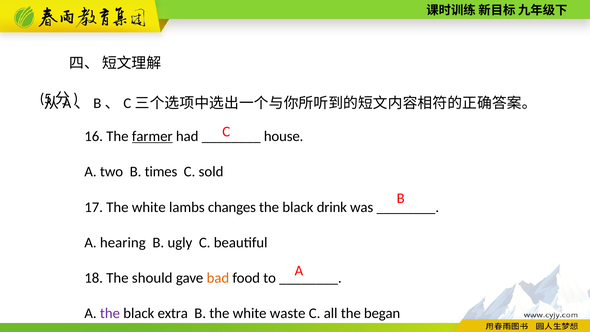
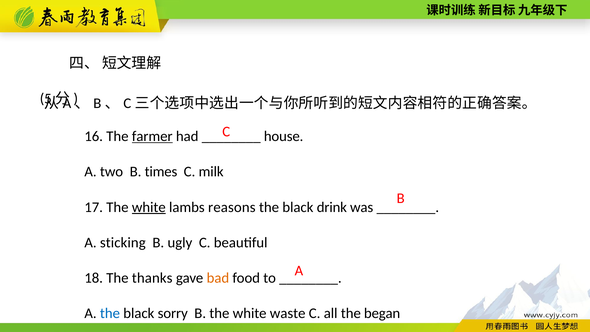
sold: sold -> milk (211, 172)
white underline: none -> present (149, 207)
changes: changes -> reasons (232, 207)
hearing: hearing -> sticking (123, 242)
should: should -> thanks (152, 278)
the colour: purple -> blue (110, 313)
extra: extra -> sorry (173, 313)
